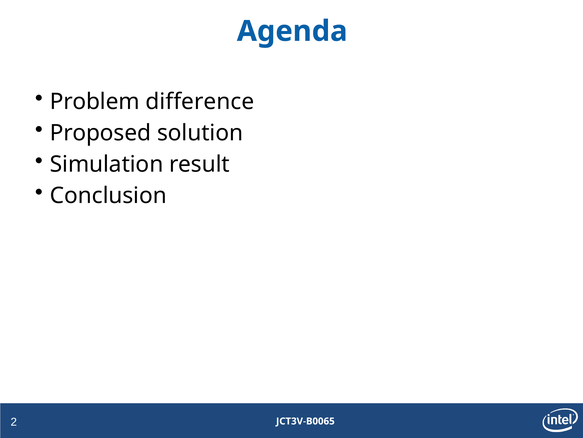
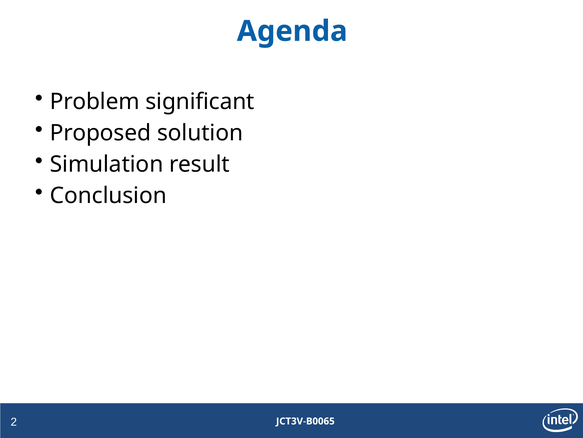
difference: difference -> significant (200, 102)
